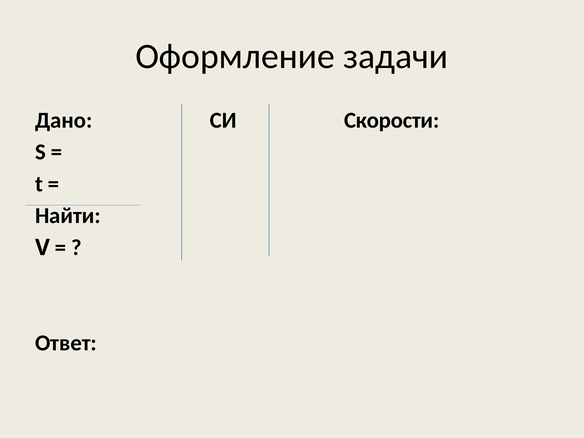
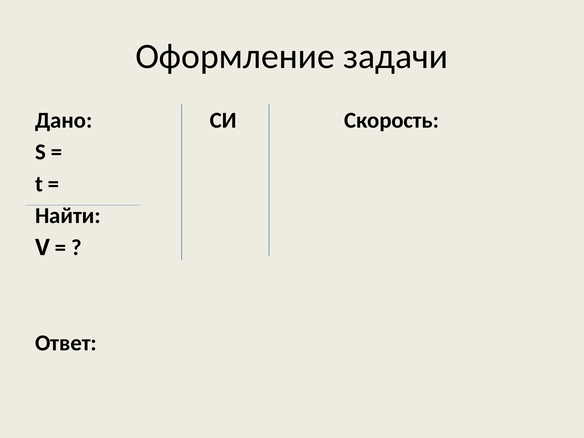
Скорости: Скорости -> Скорость (392, 120)
